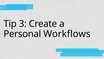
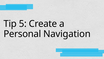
3: 3 -> 5 (23, 24)
Workflows: Workflows -> Navigation (67, 34)
